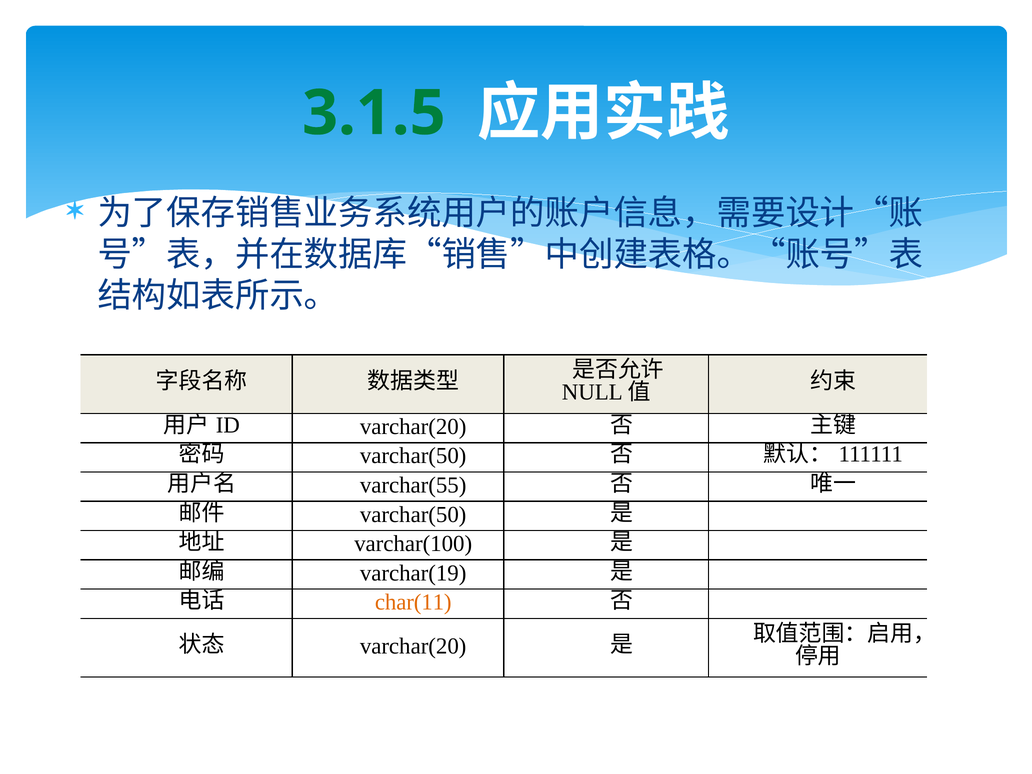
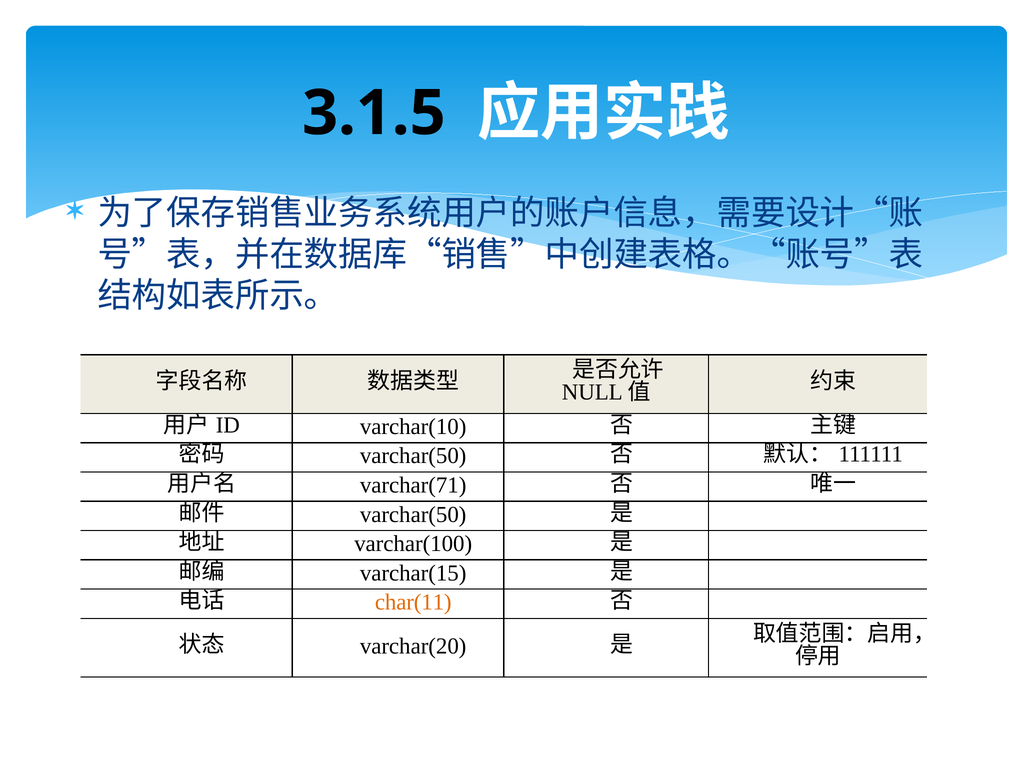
3.1.5 colour: green -> black (374, 113)
varchar(20: varchar(20 -> varchar(10 (413, 427)
varchar(55: varchar(55 -> varchar(71 (413, 485)
varchar(19: varchar(19 -> varchar(15 (413, 573)
